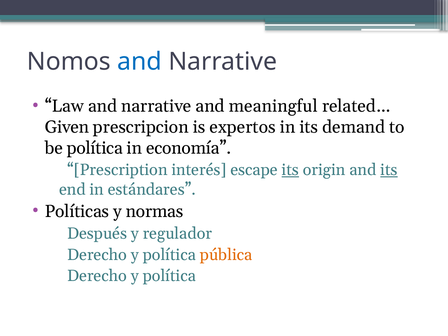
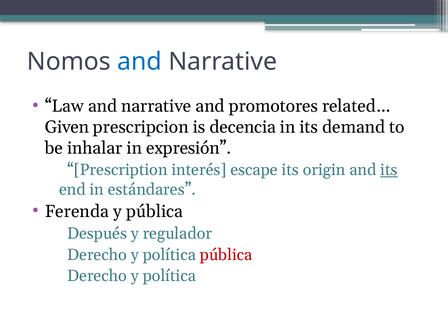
meaningful: meaningful -> promotores (273, 106)
expertos: expertos -> decencia (243, 127)
be política: política -> inhalar (95, 148)
economía: economía -> expresión (189, 148)
its underline: present -> none (290, 170)
Políticas: Políticas -> Ferenda (77, 211)
y normas: normas -> pública (155, 211)
pública colour: orange -> red (226, 255)
